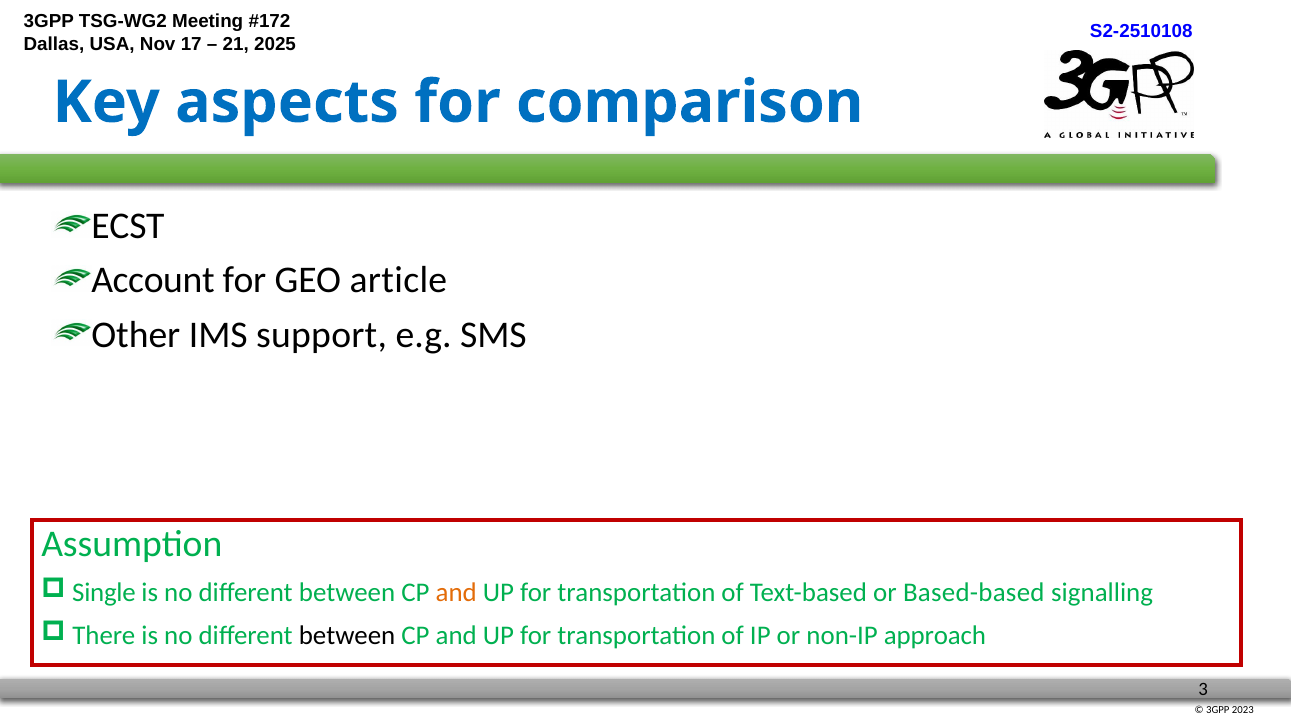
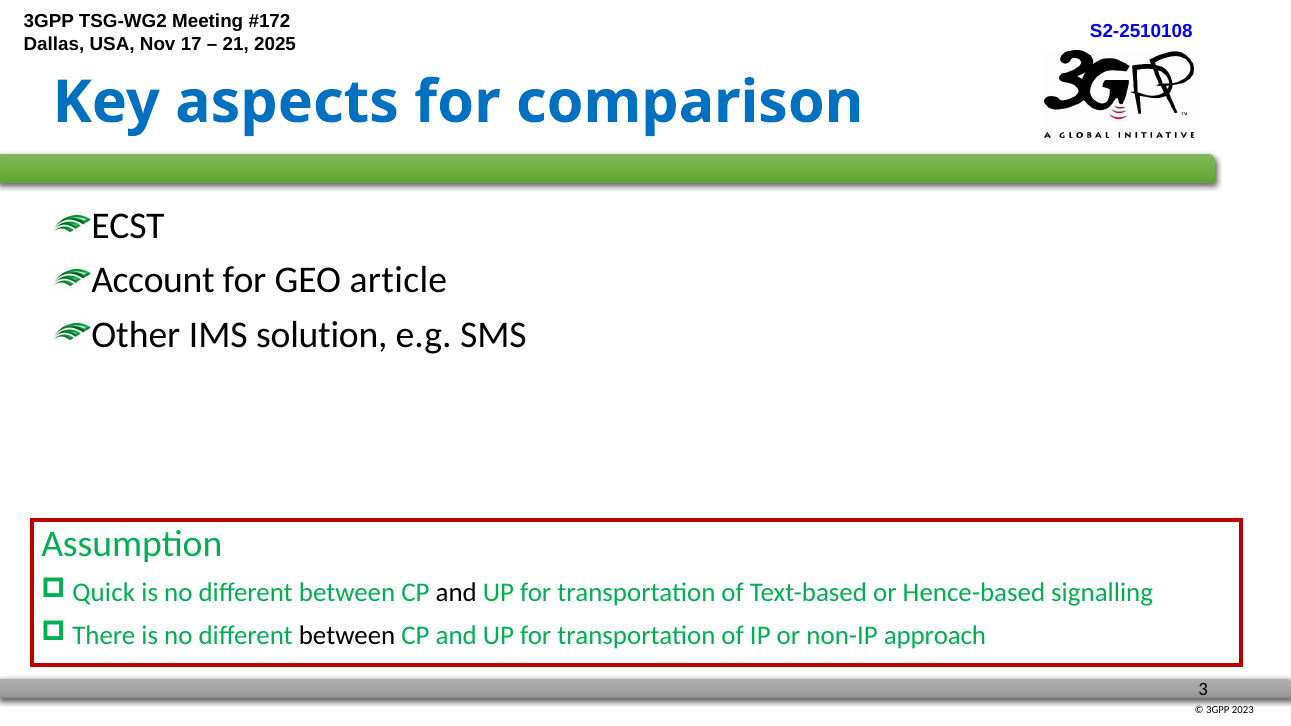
support: support -> solution (322, 335)
Single: Single -> Quick (104, 593)
and colour: orange -> black (456, 593)
Based-based: Based-based -> Hence-based (974, 593)
